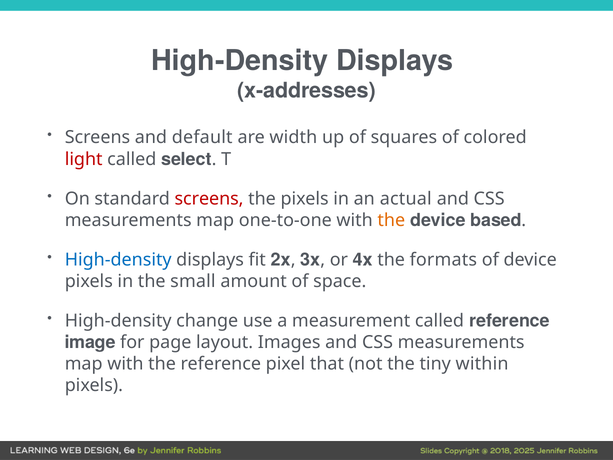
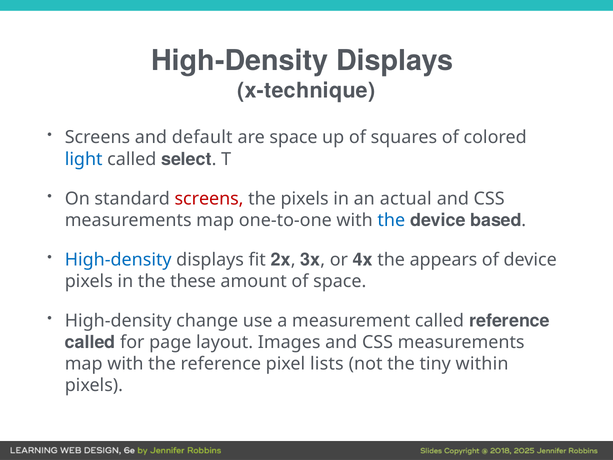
x-addresses: x-addresses -> x-technique (306, 91)
are width: width -> space (293, 137)
light colour: red -> blue (84, 159)
the colour: orange -> blue (391, 220)
formats: formats -> appears (443, 260)
small: small -> these (193, 281)
image: image -> called (90, 342)
that: that -> lists (327, 364)
